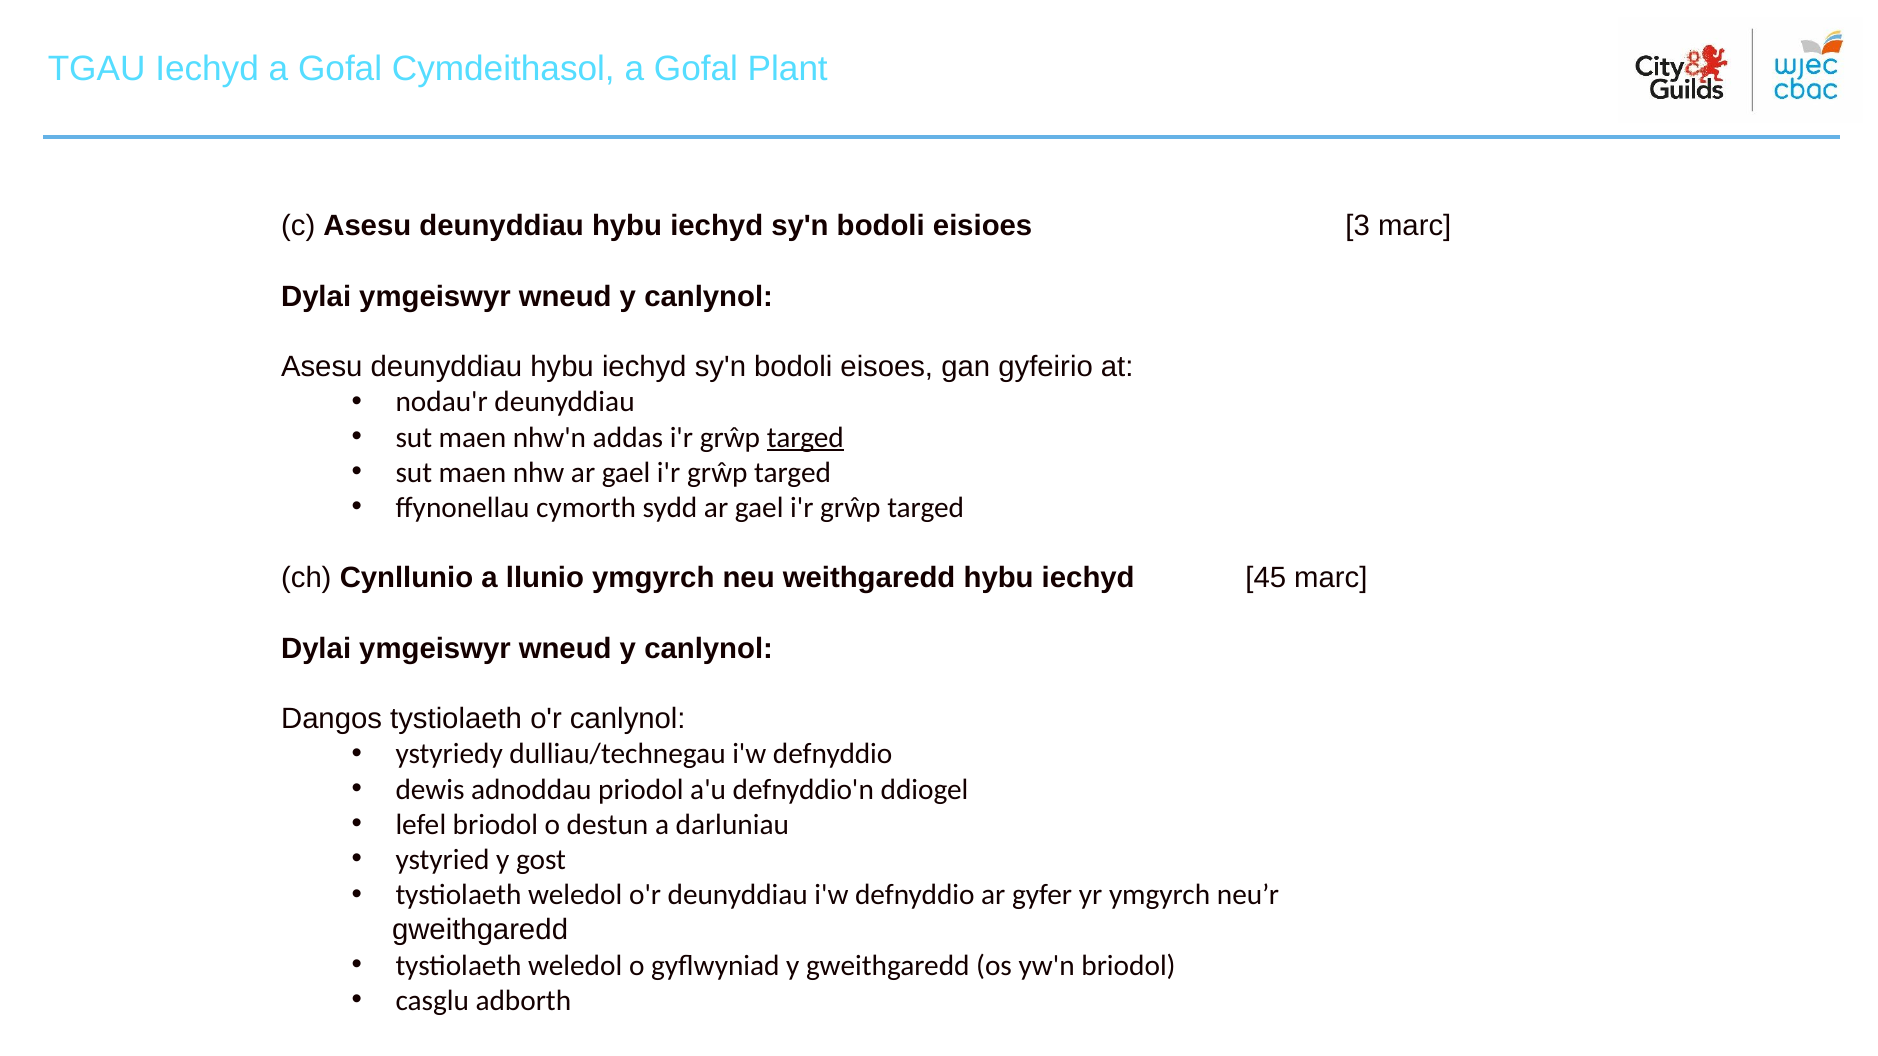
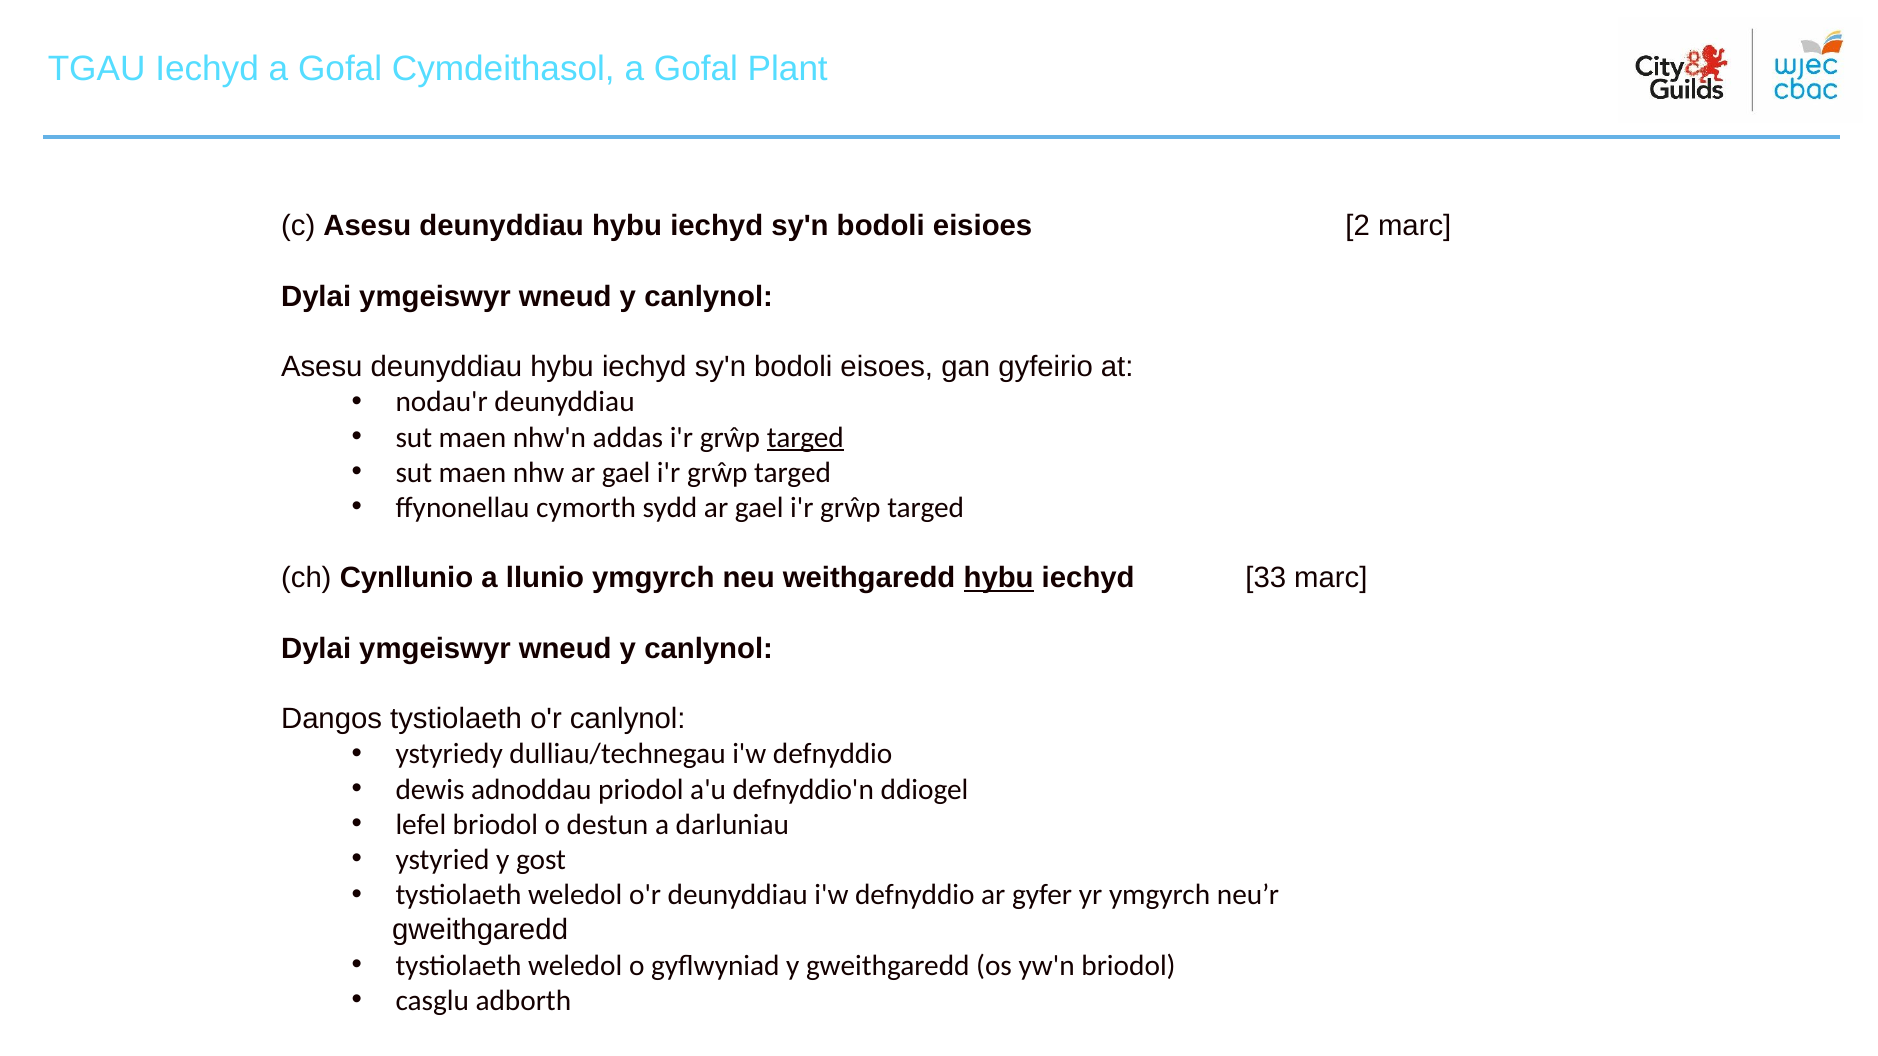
3: 3 -> 2 (1358, 226)
hybu underline: none -> present (999, 579)
45: 45 -> 33 (1266, 579)
